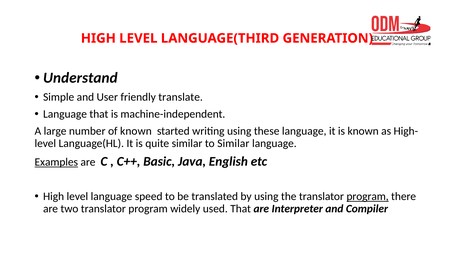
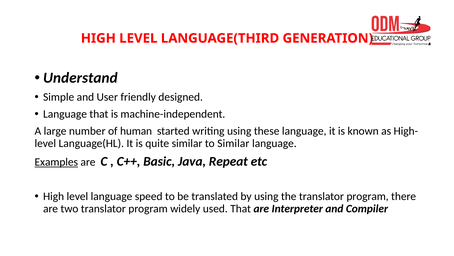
translate: translate -> designed (181, 97)
of known: known -> human (136, 131)
English: English -> Repeat (228, 161)
program underline: present -> none (368, 196)
